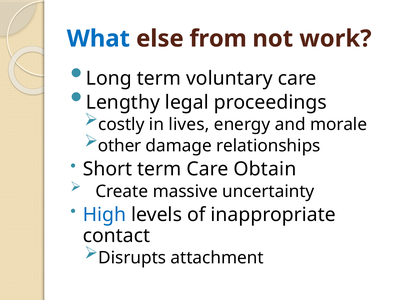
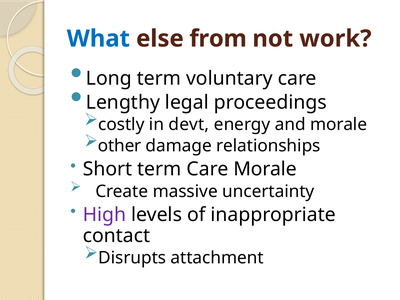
lives: lives -> devt (189, 125)
Care Obtain: Obtain -> Morale (265, 169)
High colour: blue -> purple (104, 215)
